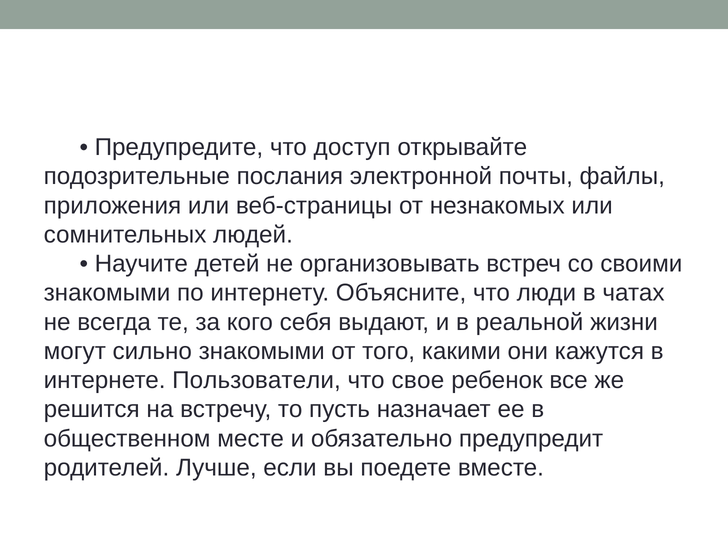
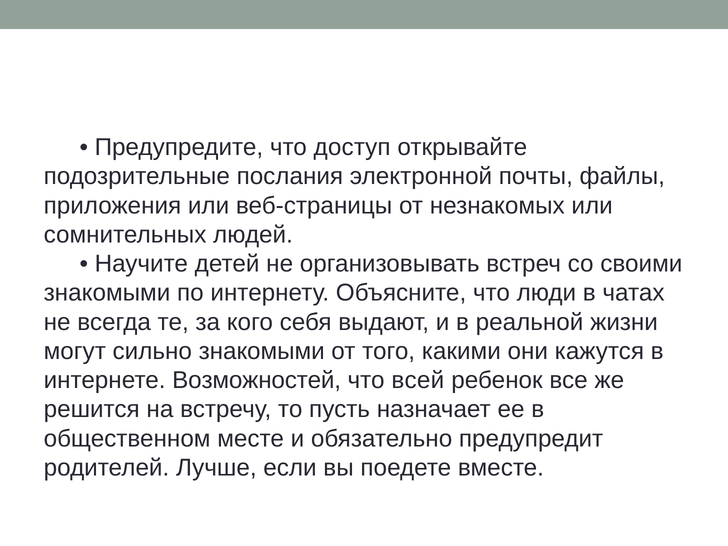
Пользователи: Пользователи -> Возможностей (257, 380)
свое: свое -> всей (418, 380)
